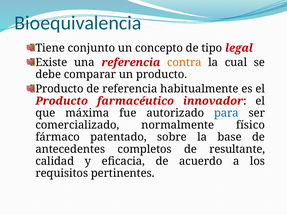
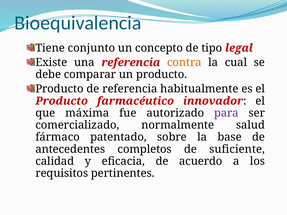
para colour: blue -> purple (226, 113)
físico: físico -> salud (250, 125)
resultante: resultante -> suficiente (237, 149)
